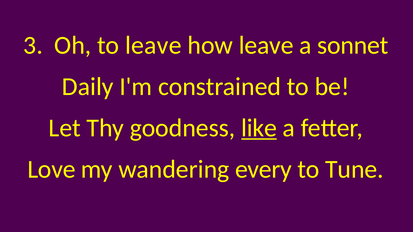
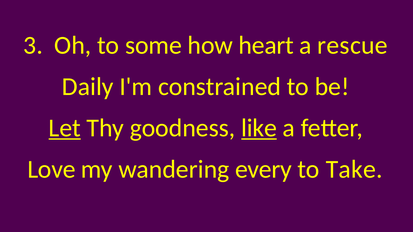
to leave: leave -> some (153, 45)
how leave: leave -> heart (266, 45)
sonnet: sonnet -> rescue (353, 45)
Let underline: none -> present (65, 128)
Tune: Tune -> Take (354, 169)
